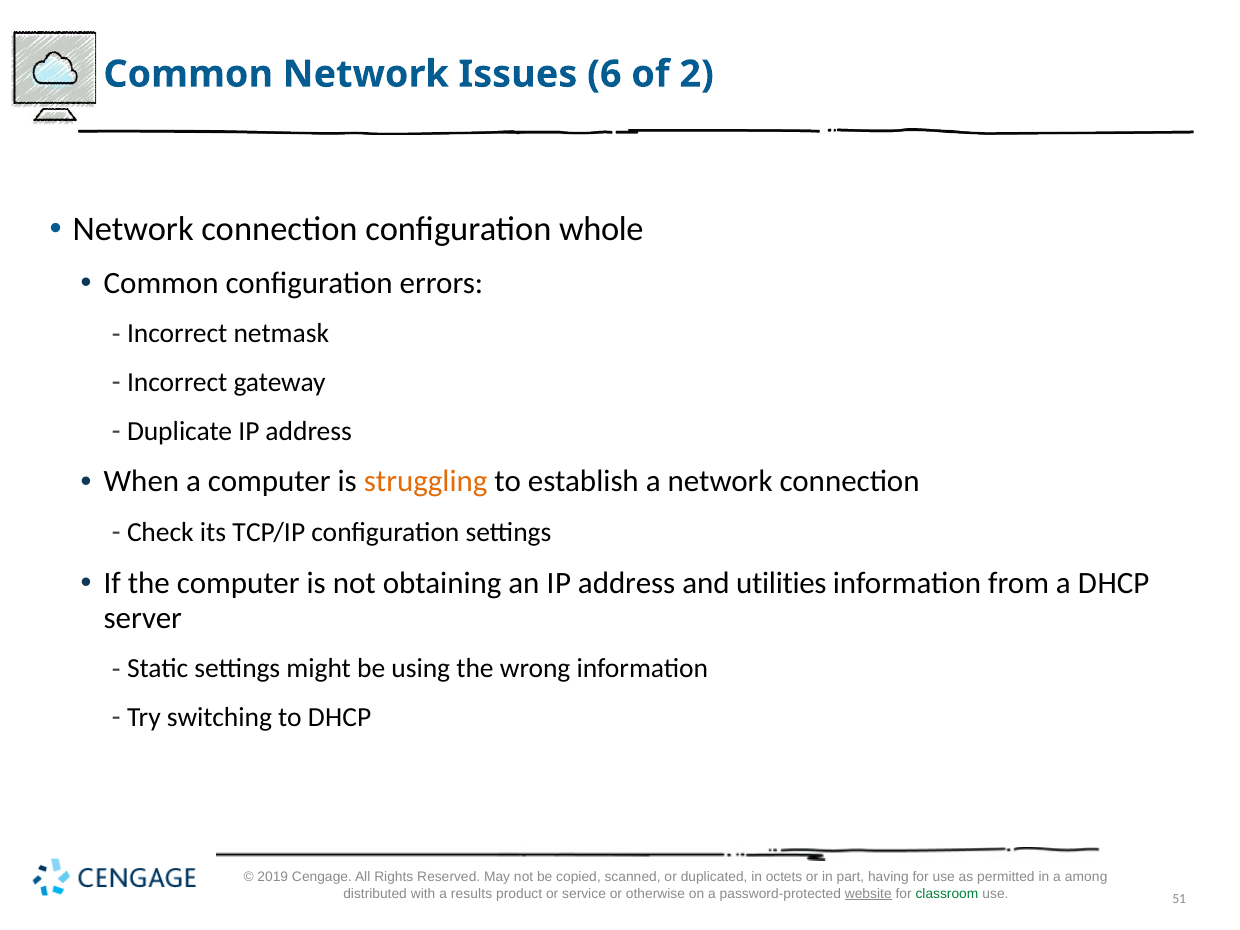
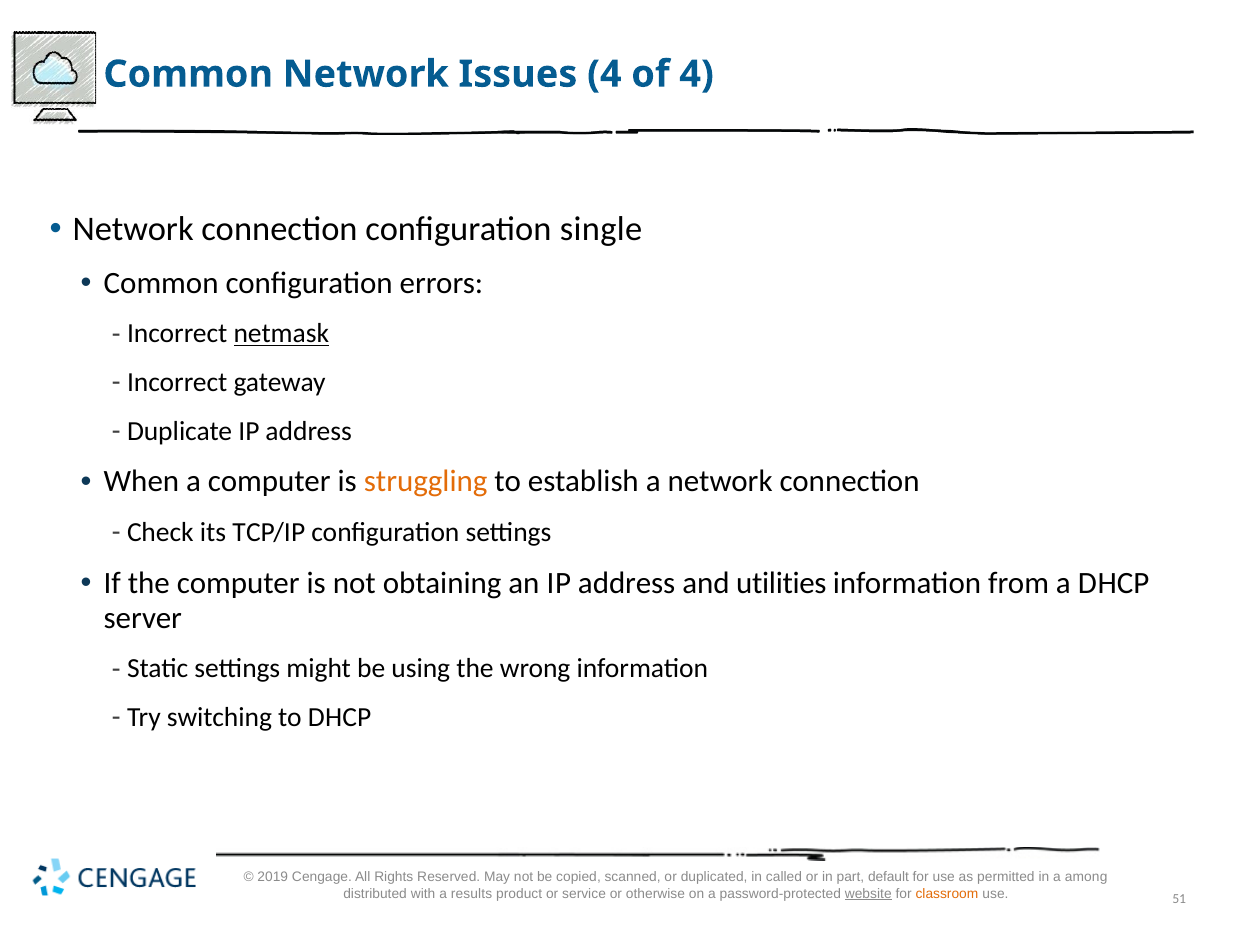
Issues 6: 6 -> 4 (604, 74)
of 2: 2 -> 4 (697, 74)
whole: whole -> single (601, 229)
netmask underline: none -> present (281, 334)
octets: octets -> called (784, 877)
having: having -> default (888, 877)
classroom colour: green -> orange (947, 894)
